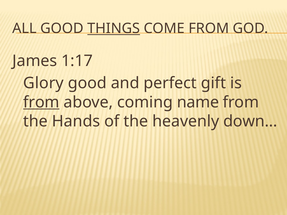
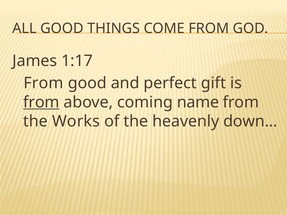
THINGS underline: present -> none (114, 28)
Glory: Glory -> From (43, 83)
Hands: Hands -> Works (76, 121)
